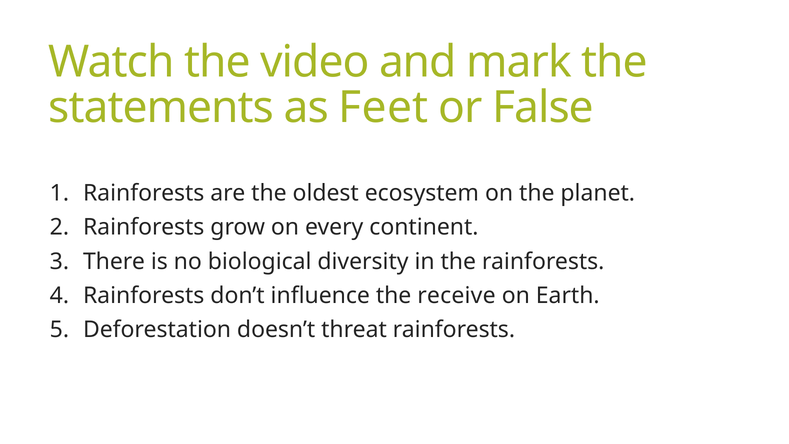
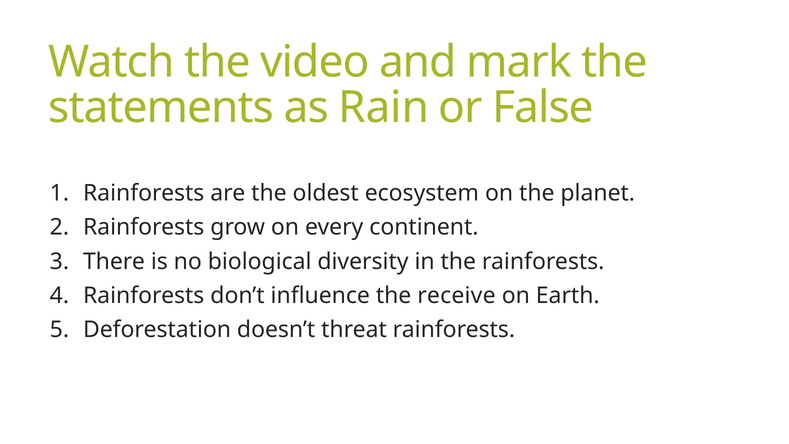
Feet: Feet -> Rain (384, 108)
